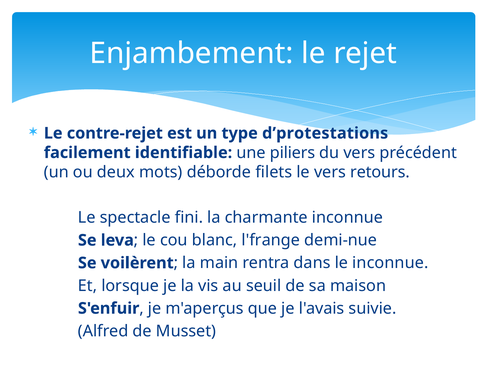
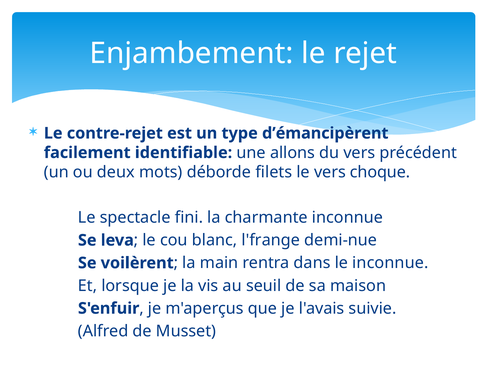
d’protestations: d’protestations -> d’émancipèrent (325, 133)
piliers: piliers -> allons (293, 153)
retours: retours -> choque (380, 172)
